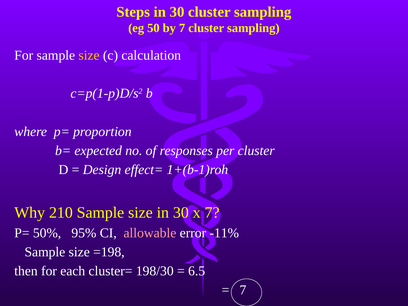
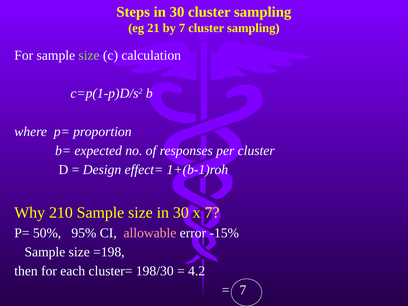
50: 50 -> 21 (153, 28)
size colour: yellow -> light green (89, 55)
-11%: -11% -> -15% (224, 233)
6.5: 6.5 -> 4.2 (197, 271)
